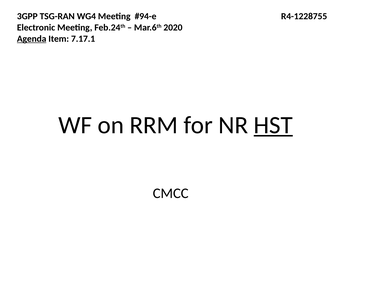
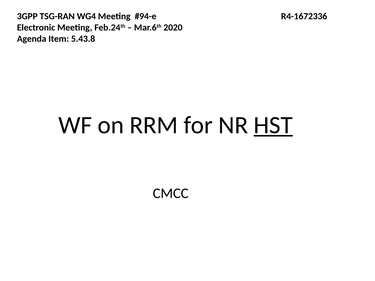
R4-1228755: R4-1228755 -> R4-1672336 (304, 16)
Agenda underline: present -> none (32, 39)
7.17.1: 7.17.1 -> 5.43.8 (83, 39)
